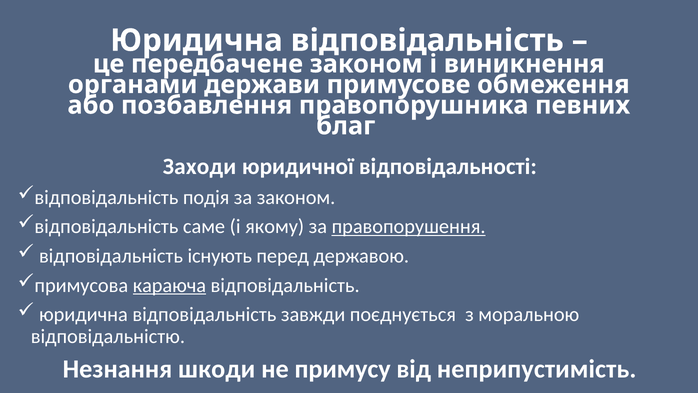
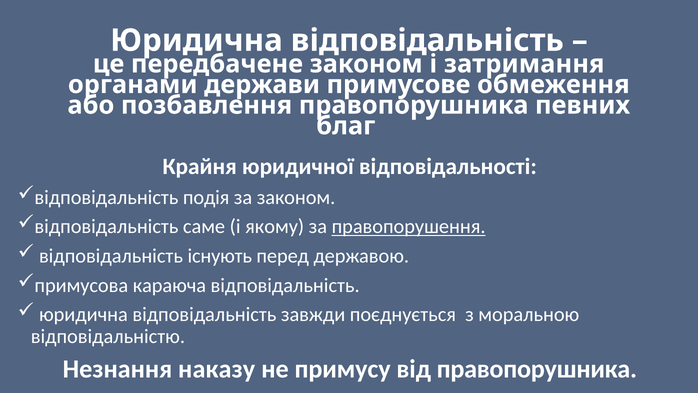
виникнення: виникнення -> затримання (524, 64)
Заходи: Заходи -> Крайня (200, 166)
караюча underline: present -> none (169, 285)
шкоди: шкоди -> наказу (217, 369)
від неприпустимість: неприпустимість -> правопорушника (537, 369)
